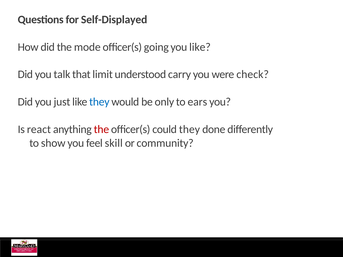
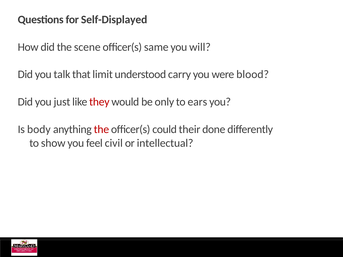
mode: mode -> scene (87, 47)
going: going -> same (156, 47)
you like: like -> will (200, 47)
check: check -> blood (253, 75)
they colour: blue -> red (99, 102)
react: react -> body (39, 129)
could they: they -> their (190, 129)
skill: skill -> civil (114, 143)
community: community -> intellectual (165, 143)
